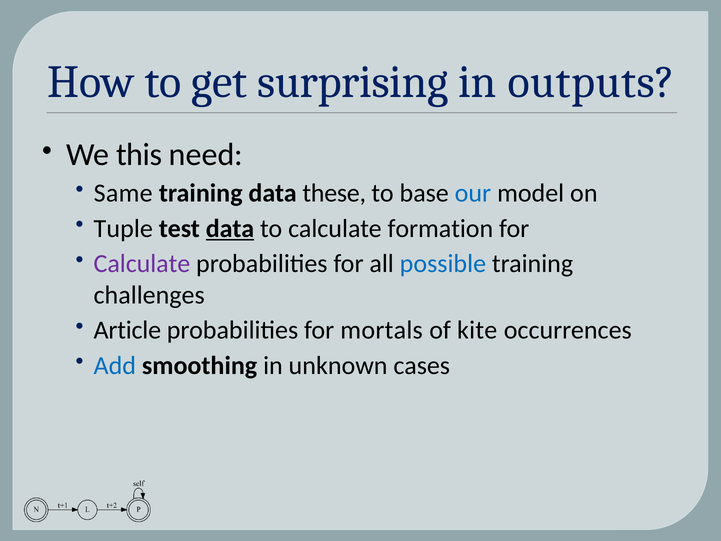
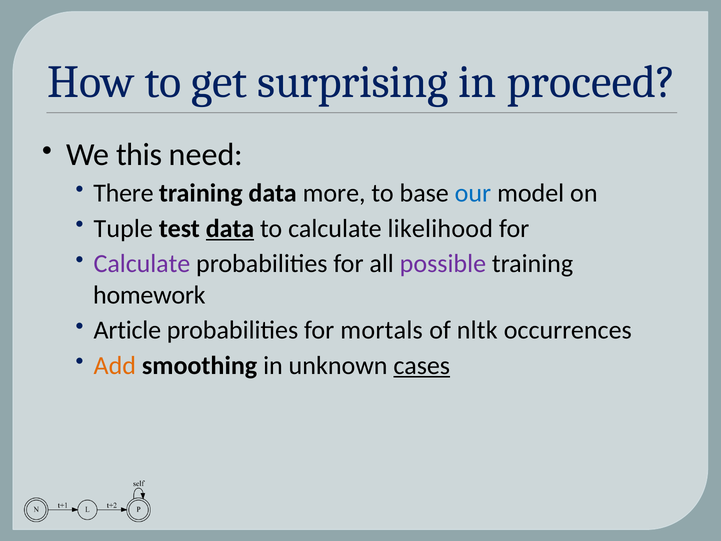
outputs: outputs -> proceed (591, 82)
Same: Same -> There (123, 193)
these: these -> more (334, 193)
formation: formation -> likelihood (440, 228)
possible colour: blue -> purple (443, 264)
challenges: challenges -> homework (149, 295)
kite: kite -> nltk (477, 330)
Add colour: blue -> orange (115, 365)
cases underline: none -> present (422, 365)
